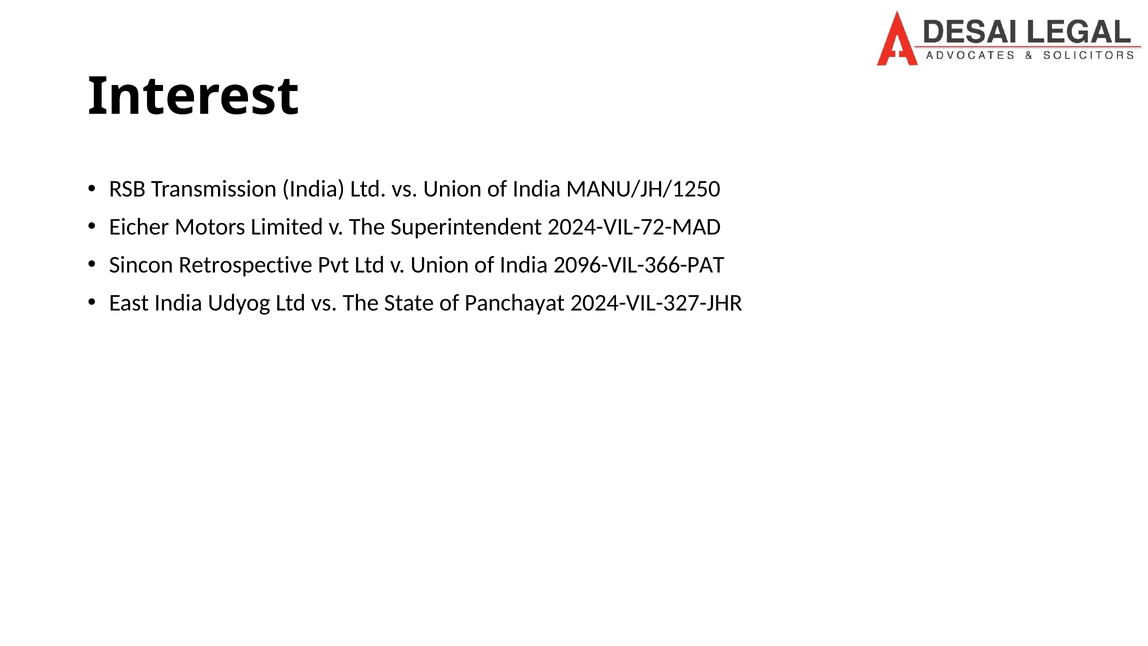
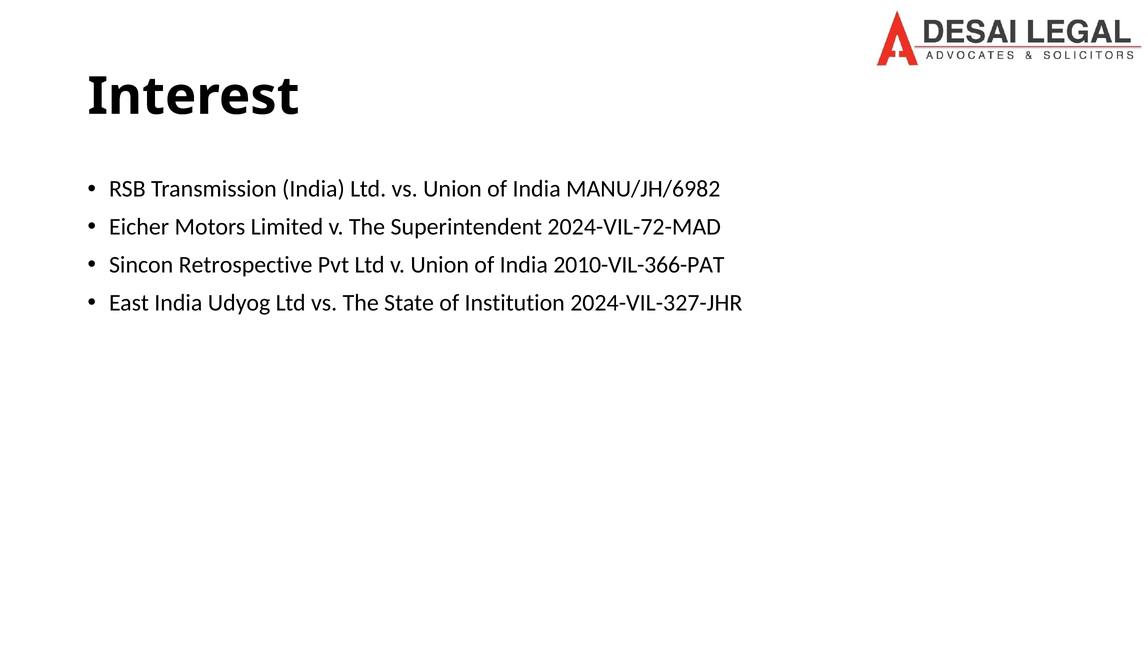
MANU/JH/1250: MANU/JH/1250 -> MANU/JH/6982 (643, 189)
2096-VIL-366-PAT: 2096-VIL-366-PAT -> 2010-VIL-366-PAT (639, 265)
Panchayat: Panchayat -> Institution (515, 303)
